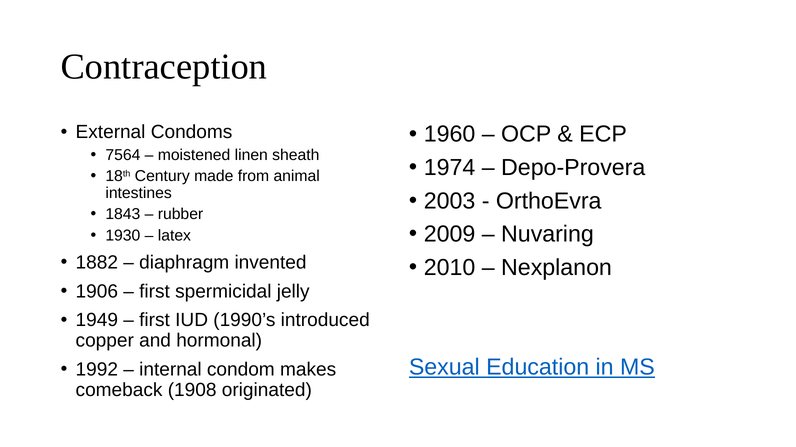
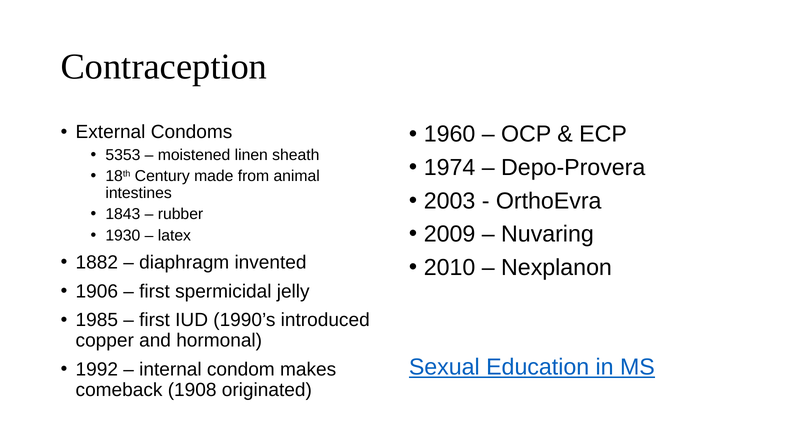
7564: 7564 -> 5353 (123, 155)
1949: 1949 -> 1985 (97, 321)
